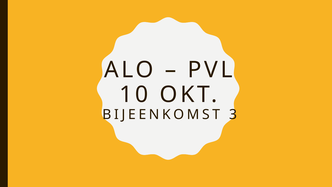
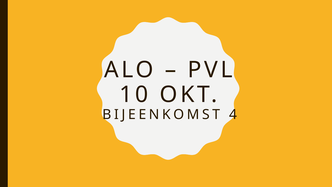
3: 3 -> 4 (233, 114)
